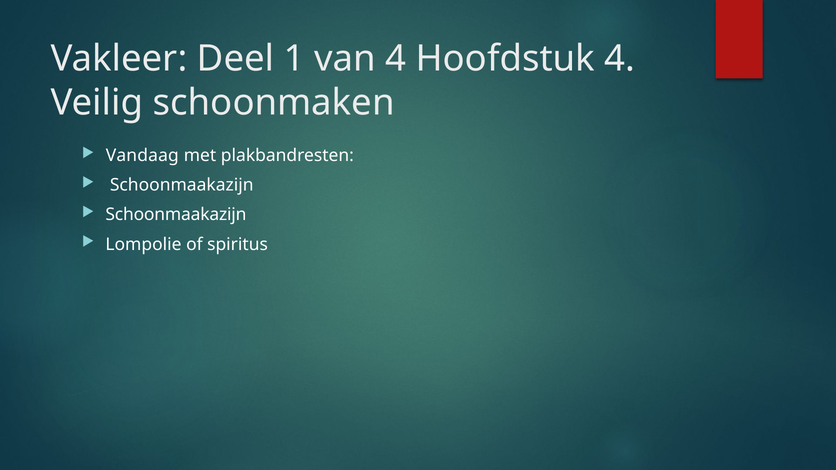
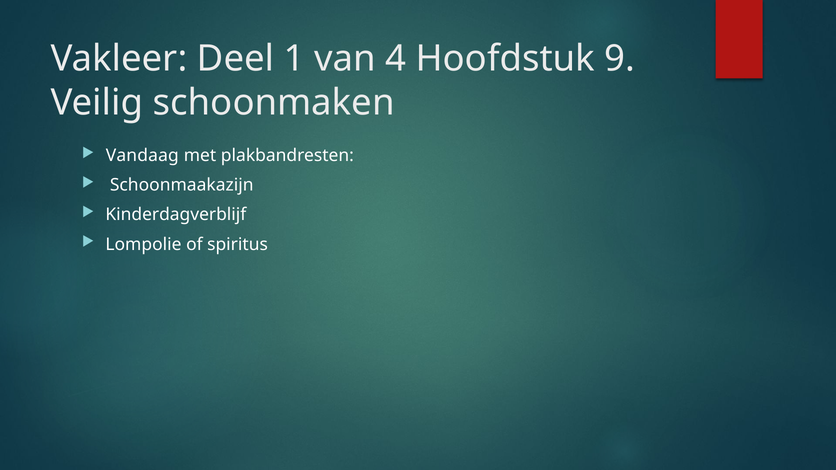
Hoofdstuk 4: 4 -> 9 (620, 59)
Schoonmaakazijn: Schoonmaakazijn -> Kinderdagverblijf (176, 215)
